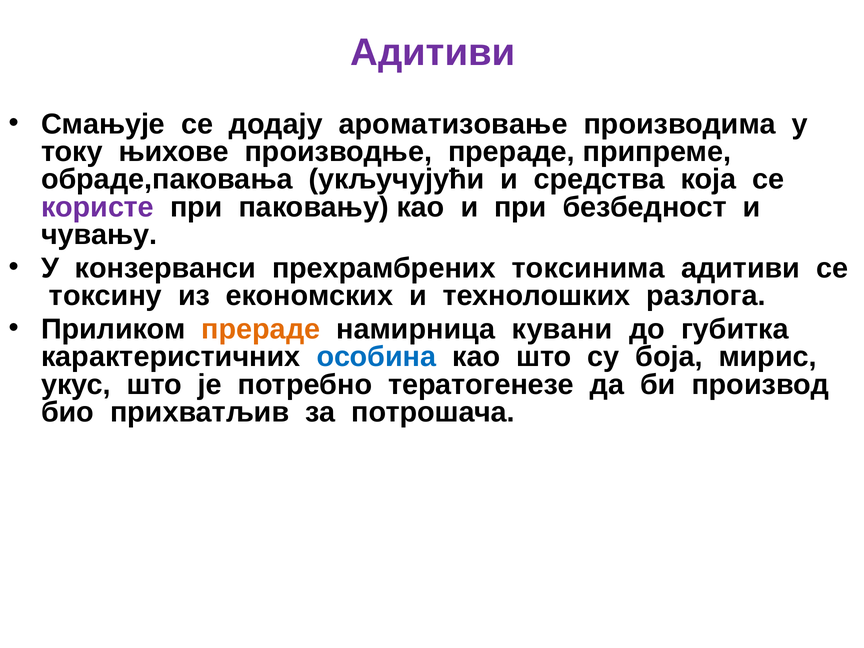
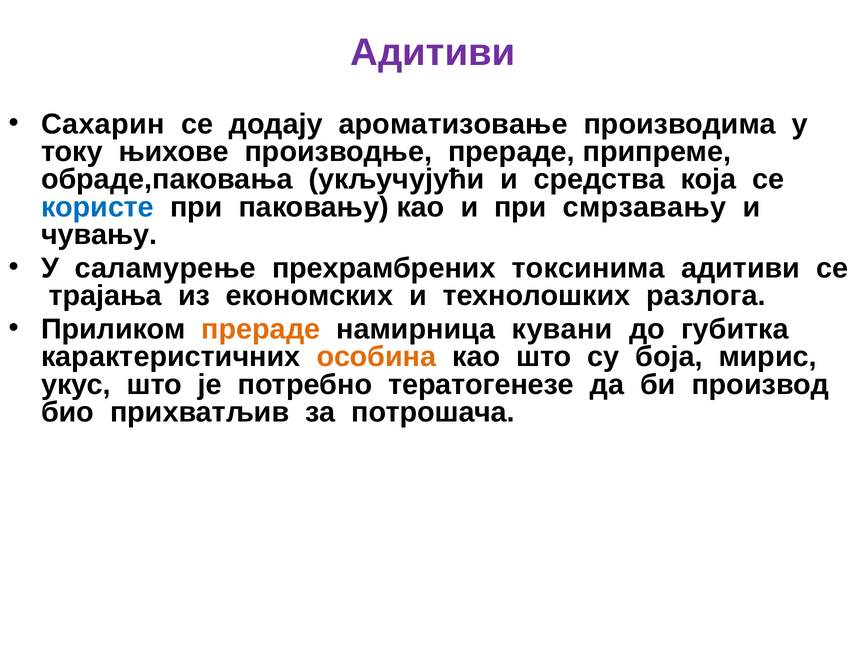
Смањује: Смањује -> Сахарин (103, 124)
користе colour: purple -> blue (98, 207)
безбедност: безбедност -> смрзавању (644, 207)
конзерванси: конзерванси -> саламурење (165, 268)
токсину: токсину -> трајања (105, 296)
особина colour: blue -> orange (376, 357)
